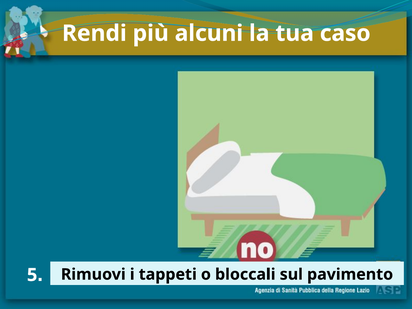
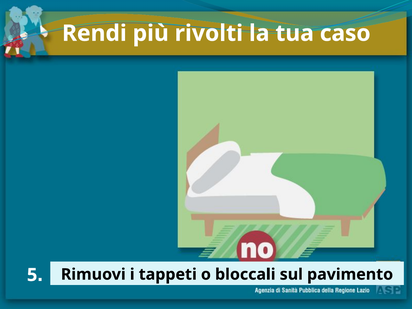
alcuni: alcuni -> rivolti (209, 33)
